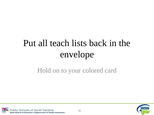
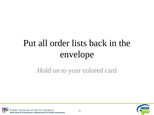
teach: teach -> order (60, 43)
